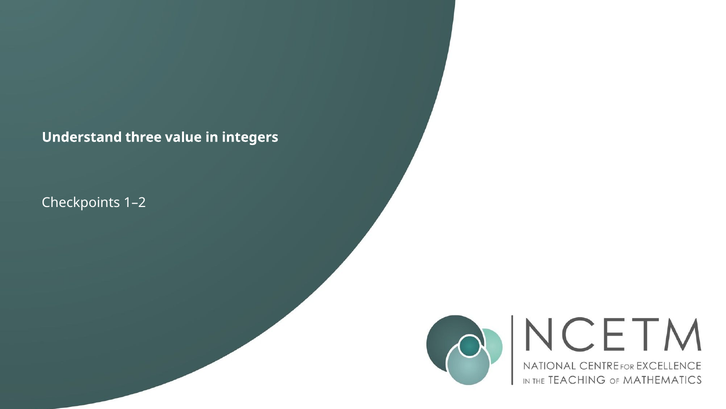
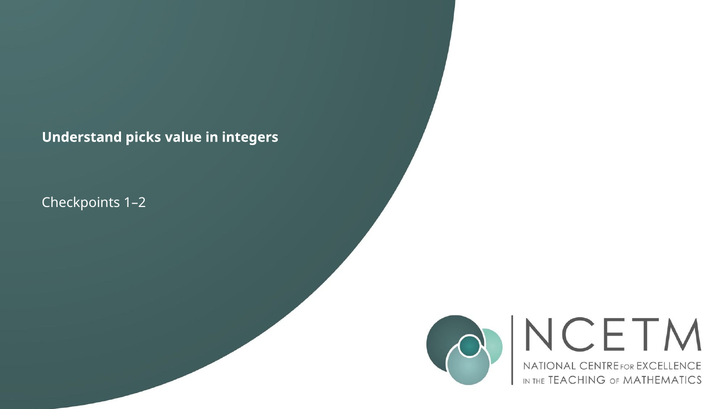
three: three -> picks (143, 137)
